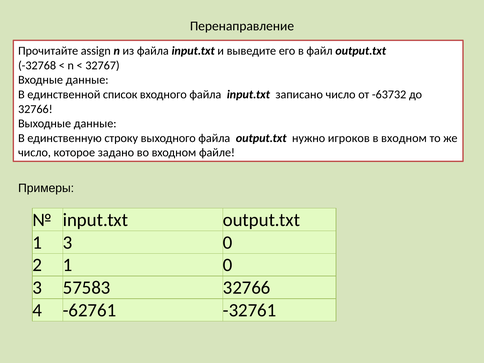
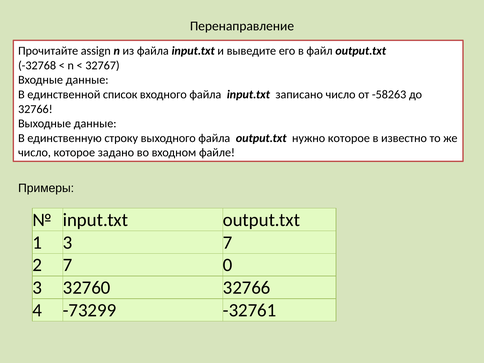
-63732: -63732 -> -58263 (389, 95)
нужно игроков: игроков -> которое (349, 138)
в входном: входном -> известно (404, 138)
3 0: 0 -> 7 (228, 242)
2 1: 1 -> 7 (68, 265)
57583: 57583 -> 32760 (87, 288)
-62761: -62761 -> -73299 (90, 310)
